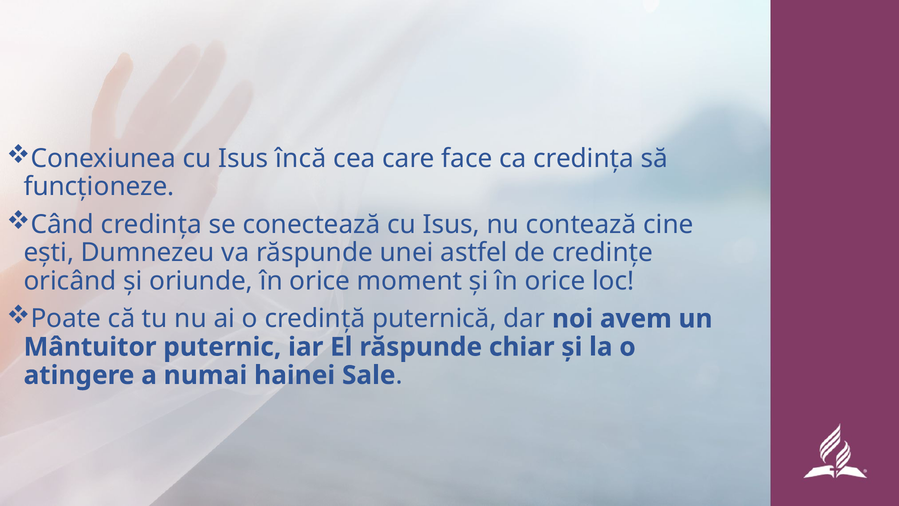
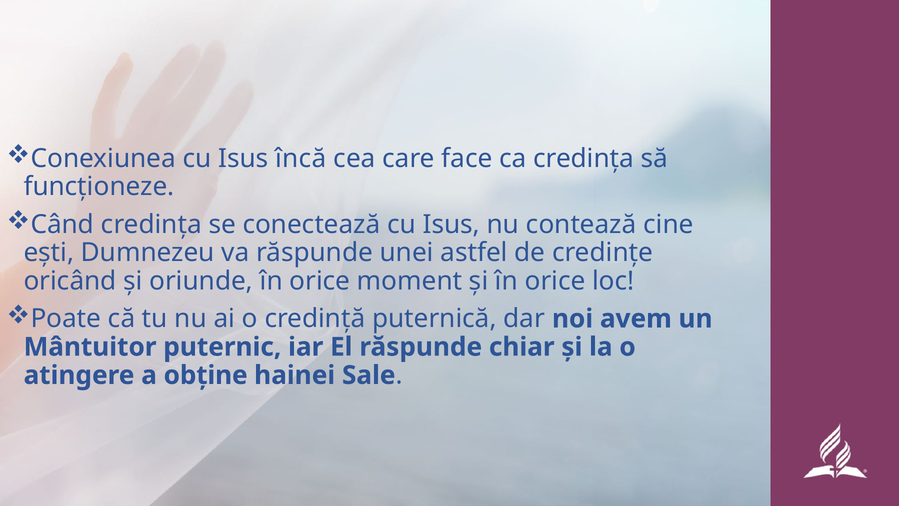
numai: numai -> obține (206, 375)
